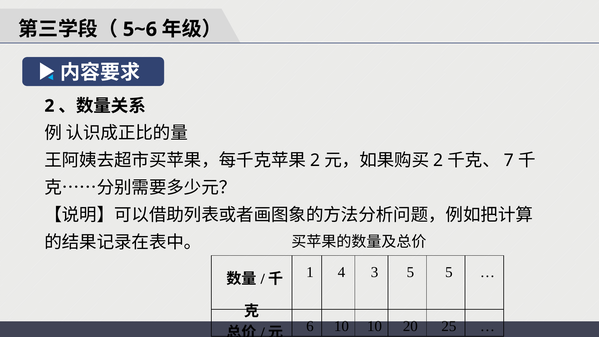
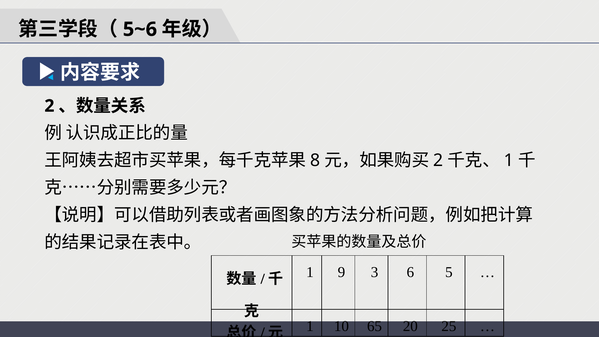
2: 2 -> 8 (315, 160)
7: 7 -> 1 (509, 160)
4: 4 -> 9 (341, 272)
3 5: 5 -> 6 (410, 272)
6: 6 -> 1 (310, 326)
10 10: 10 -> 65 (374, 326)
